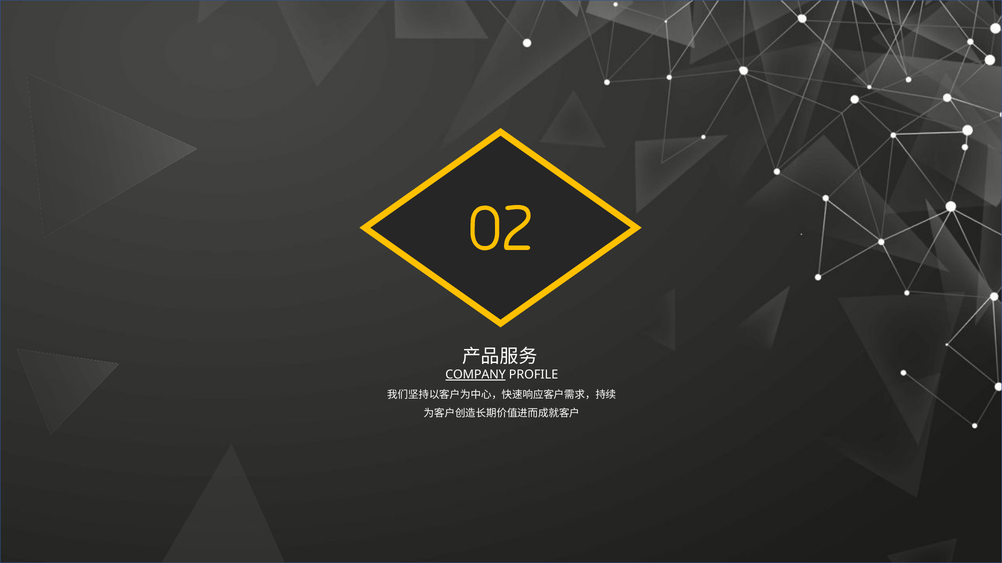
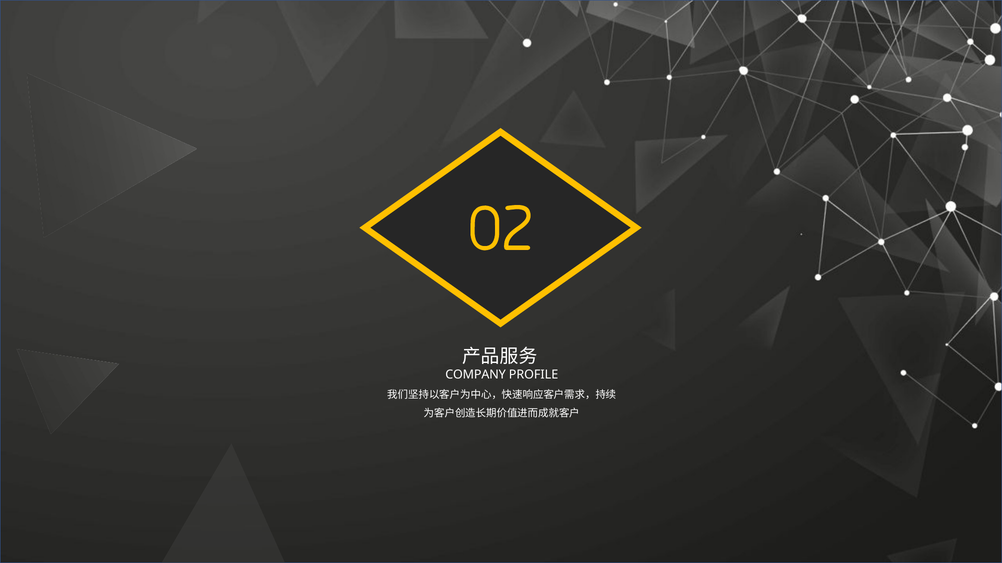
COMPANY underline: present -> none (476, 375)
